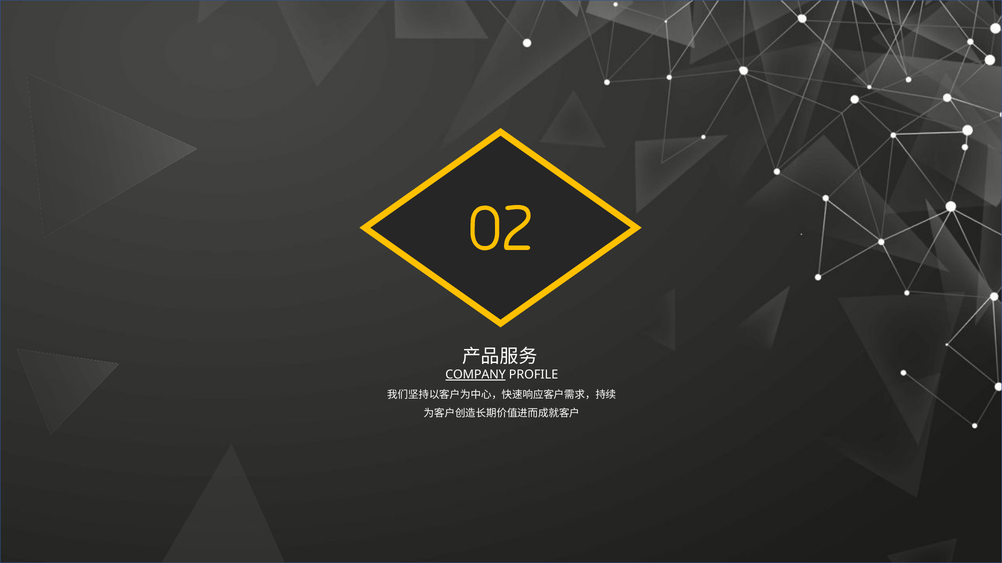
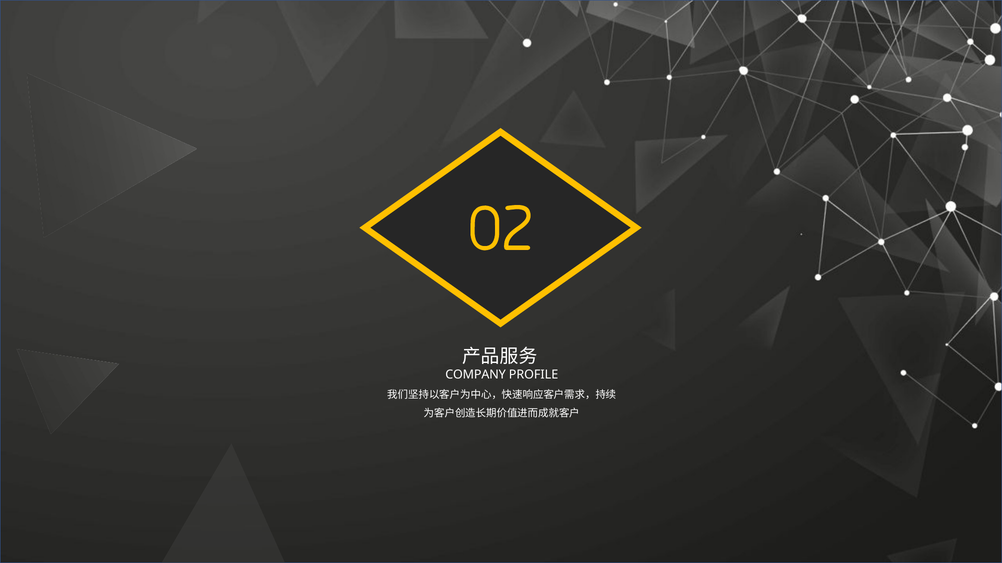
COMPANY underline: present -> none (476, 375)
